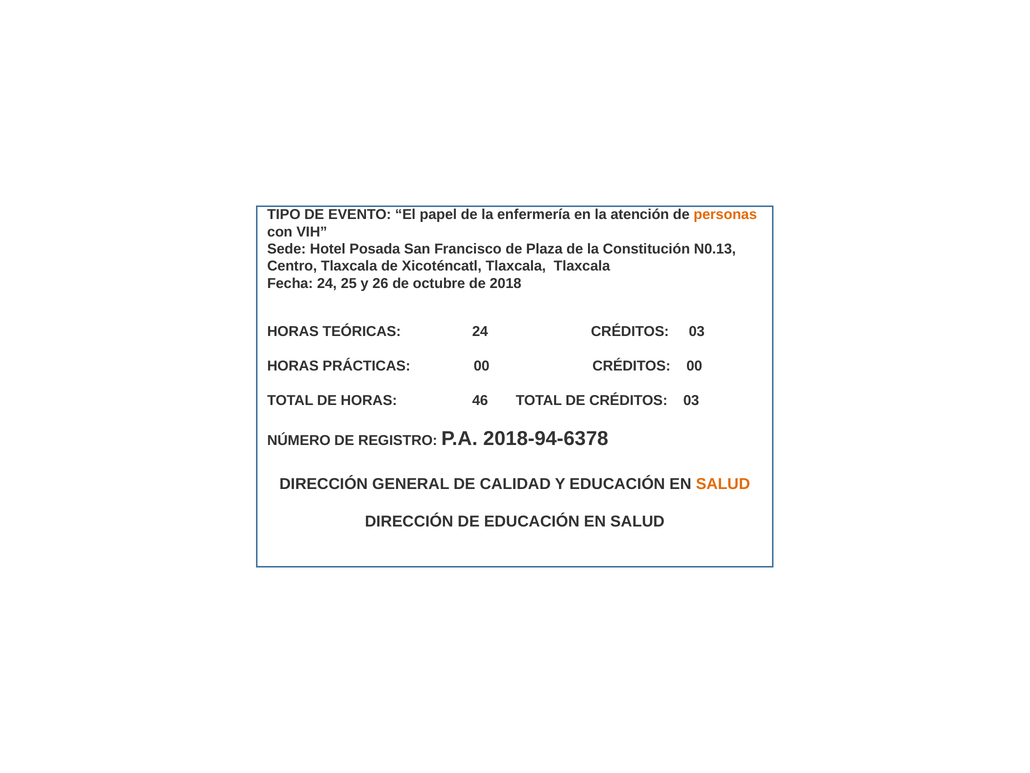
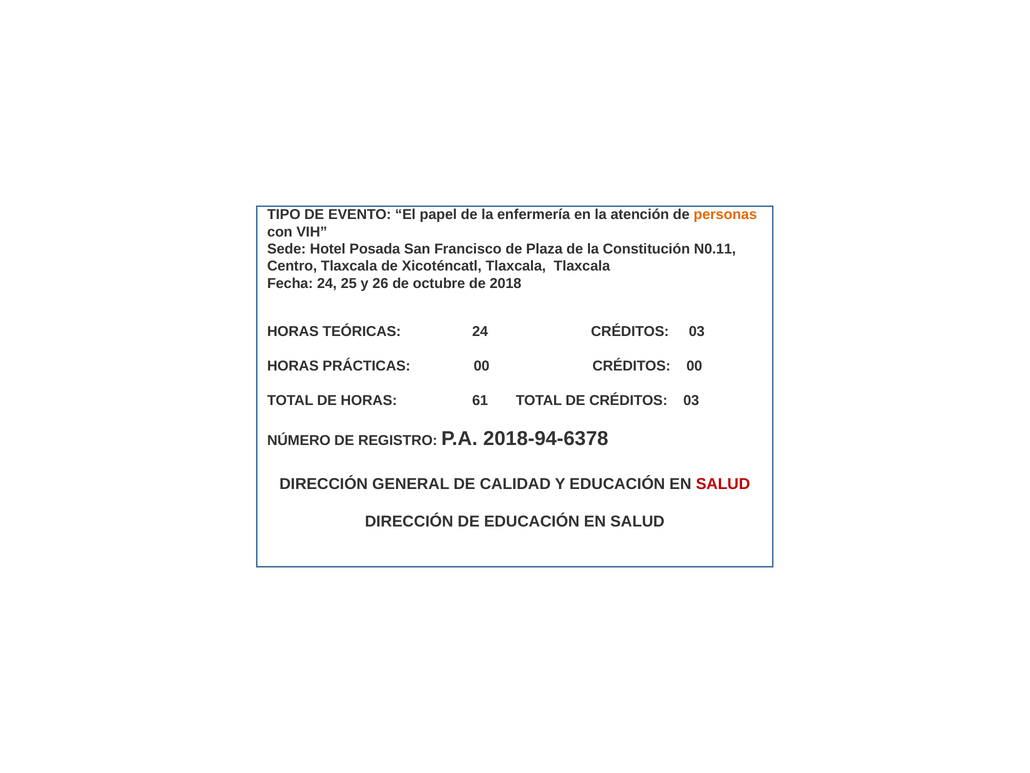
N0.13: N0.13 -> N0.11 (715, 249)
46: 46 -> 61 (480, 400)
SALUD colour: orange -> red (723, 484)
